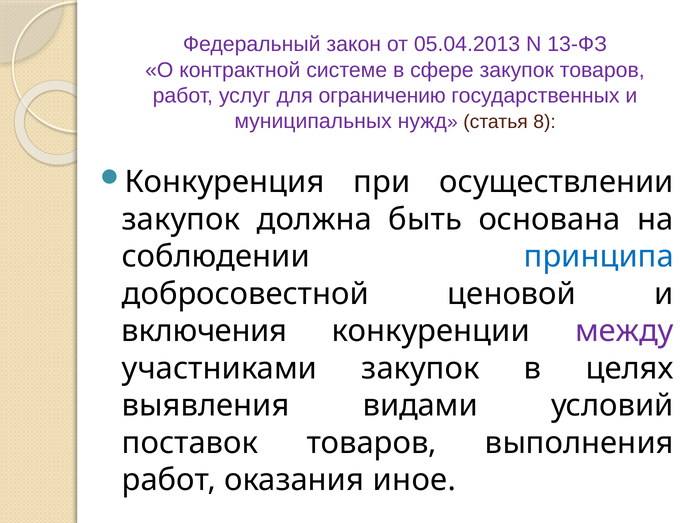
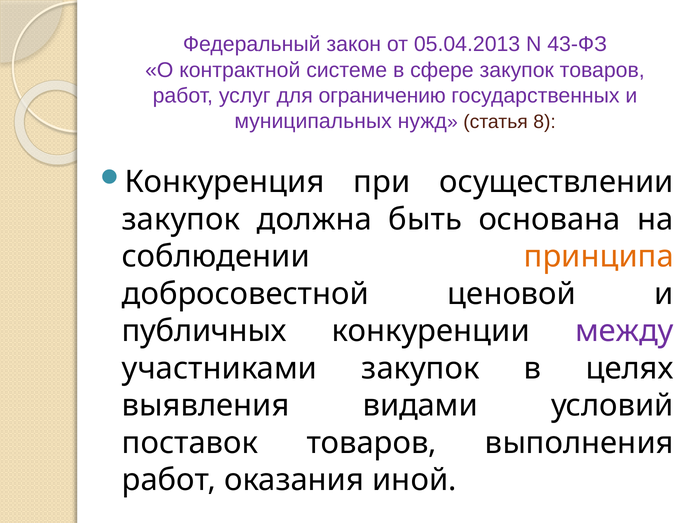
13-ФЗ: 13-ФЗ -> 43-ФЗ (577, 44)
принципа colour: blue -> orange (599, 257)
включения: включения -> публичных (204, 331)
иное: иное -> иной (414, 480)
